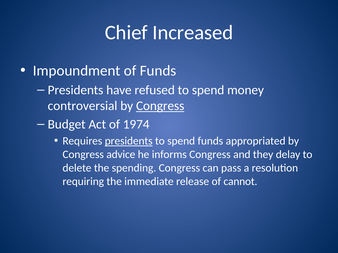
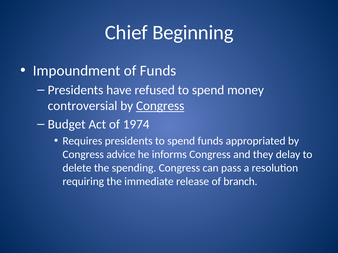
Increased: Increased -> Beginning (193, 33)
presidents underline: present -> none (129, 141)
cannot: cannot -> branch (240, 182)
